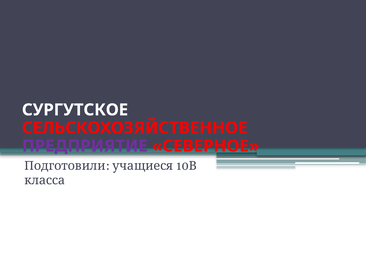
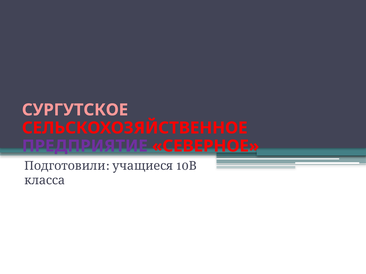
СУРГУТСКОЕ colour: white -> pink (75, 110)
